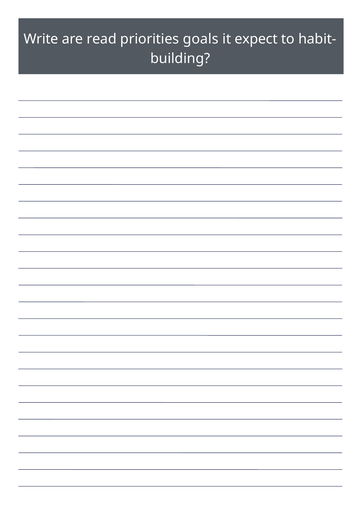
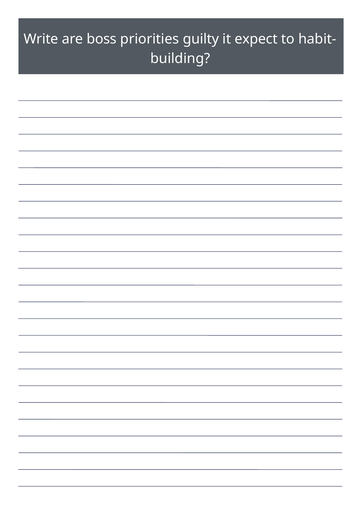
read: read -> boss (102, 39)
goals: goals -> guilty (201, 39)
